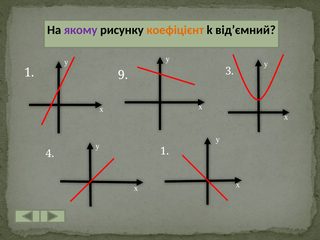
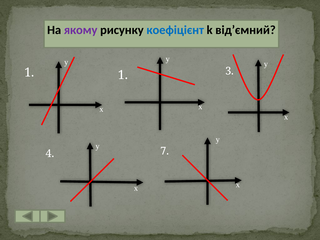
коефіцієнт colour: orange -> blue (175, 30)
1 9: 9 -> 1 (123, 75)
4 1: 1 -> 7 (165, 151)
